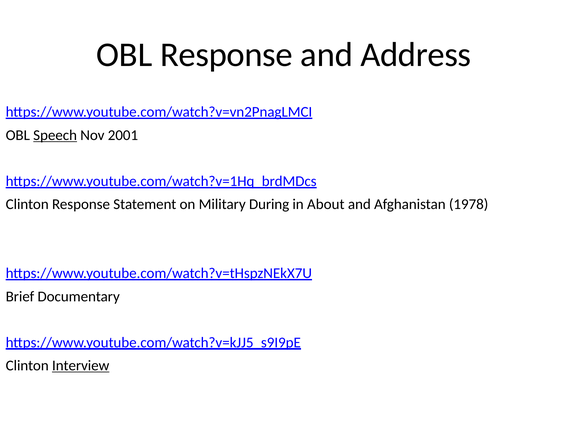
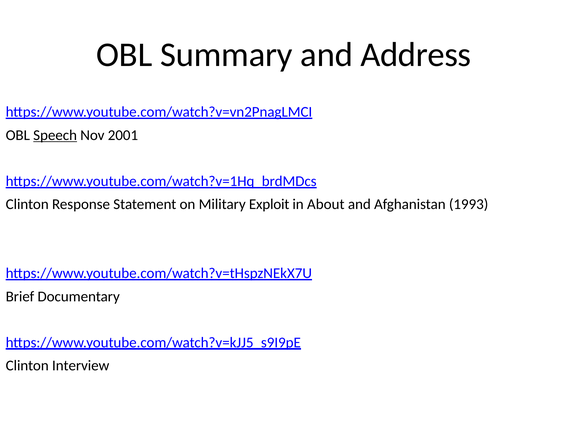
OBL Response: Response -> Summary (226, 55)
During: During -> Exploit (269, 204)
1978: 1978 -> 1993 (469, 204)
Interview underline: present -> none (81, 366)
